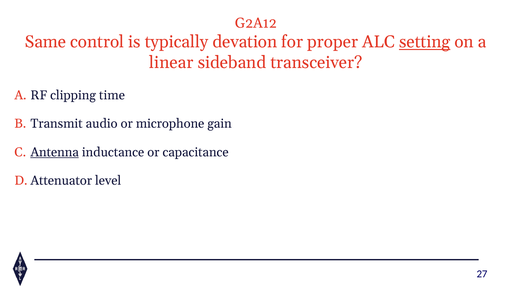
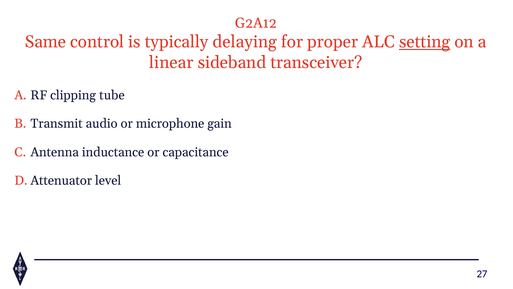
devation: devation -> delaying (245, 42)
time: time -> tube (112, 95)
Antenna underline: present -> none (55, 152)
